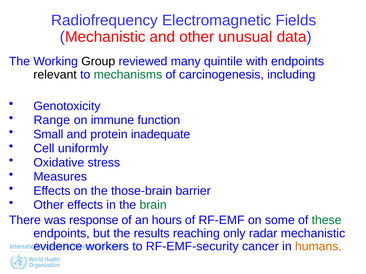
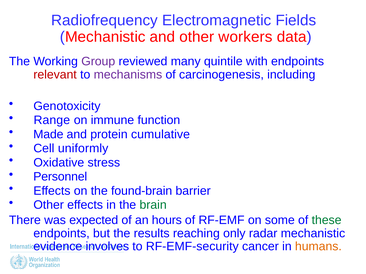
unusual: unusual -> workers (245, 37)
Group colour: black -> purple (98, 62)
relevant colour: black -> red (55, 75)
mechanisms colour: green -> purple (128, 75)
Small: Small -> Made (48, 135)
inadequate: inadequate -> cumulative (160, 135)
Measures: Measures -> Personnel (60, 177)
those-brain: those-brain -> found-brain (142, 191)
response: response -> expected (94, 221)
workers: workers -> involves (107, 247)
